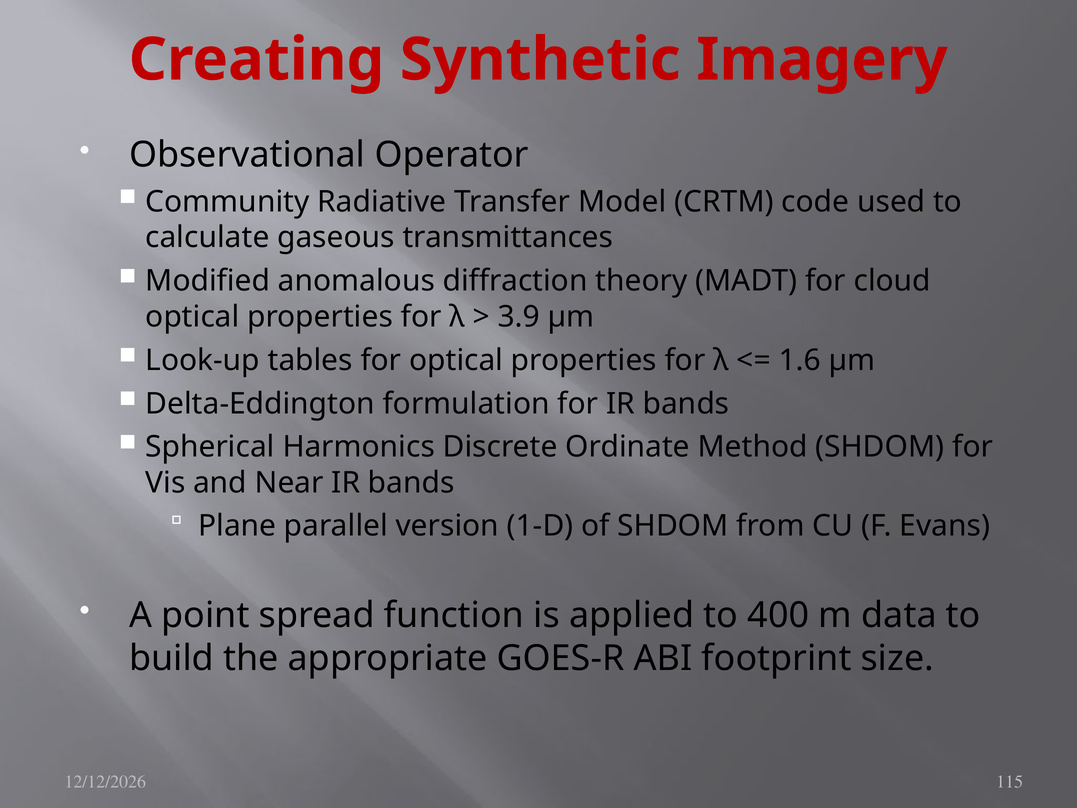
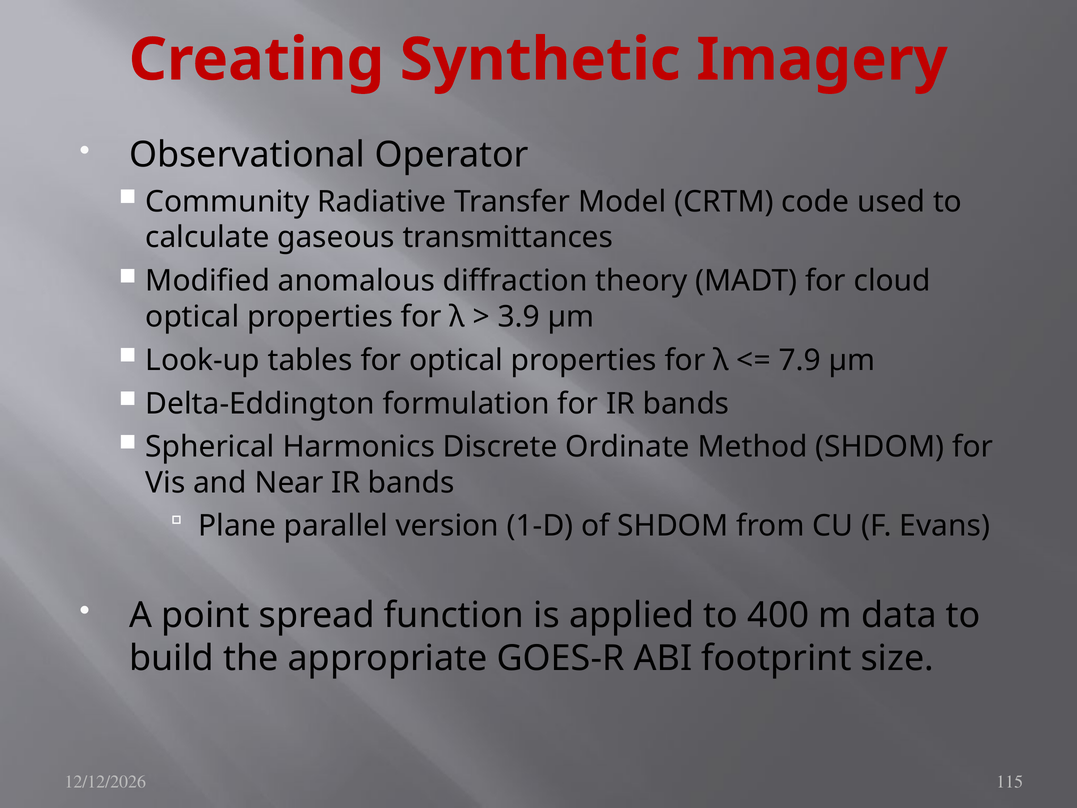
1.6: 1.6 -> 7.9 (800, 360)
